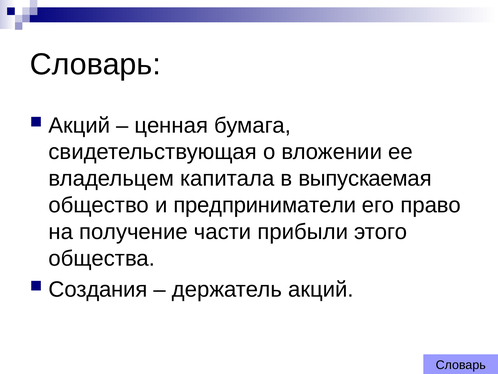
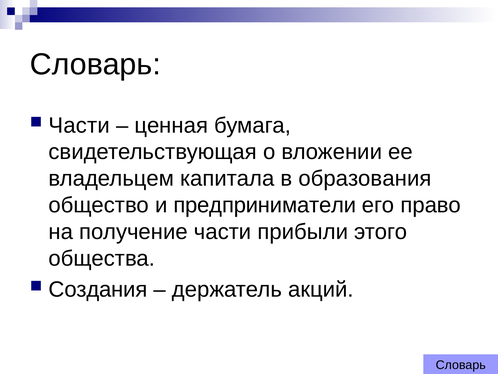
Акций: Акций -> Части (79, 125)
выпускаемая: выпускаемая -> образования (365, 178)
